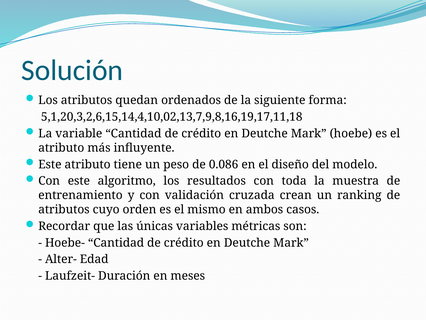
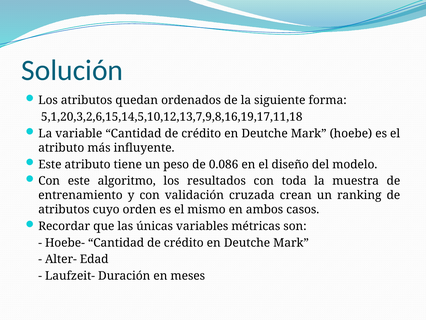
5,1,20,3,2,6,15,14,4,10,02,13,7,9,8,16,19,17,11,18: 5,1,20,3,2,6,15,14,4,10,02,13,7,9,8,16,19,17,11,18 -> 5,1,20,3,2,6,15,14,5,10,12,13,7,9,8,16,19,17,11,18 (172, 117)
